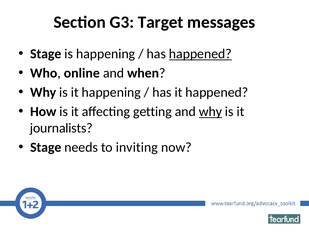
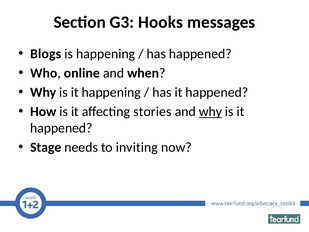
Target: Target -> Hooks (161, 22)
Stage: Stage -> Blogs (46, 54)
happened underline: present -> none (200, 54)
getting: getting -> stories (152, 112)
journalists: journalists -> happened (61, 128)
